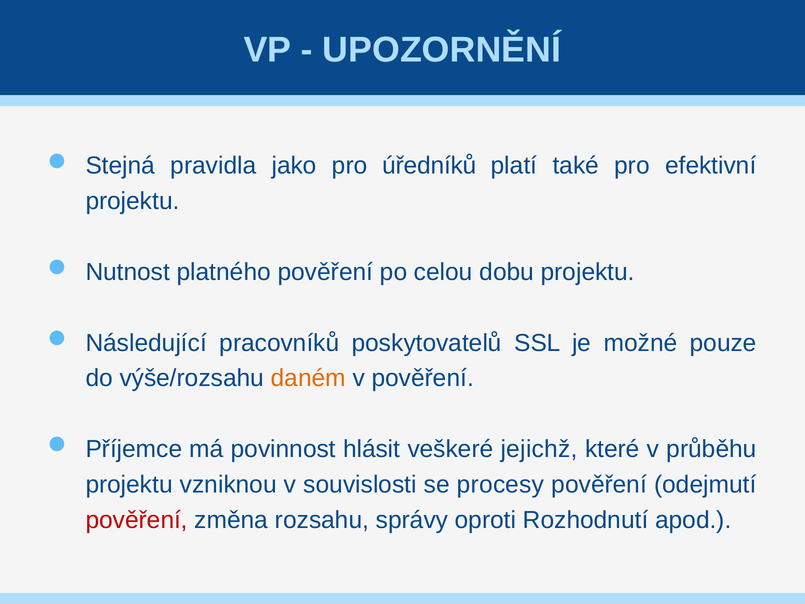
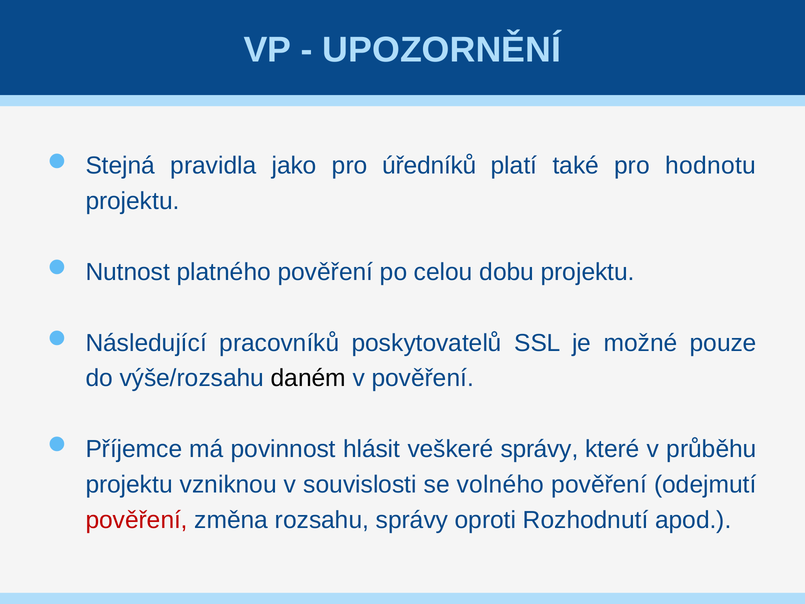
efektivní: efektivní -> hodnotu (711, 166)
daném colour: orange -> black (308, 378)
veškeré jejichž: jejichž -> správy (539, 449)
procesy: procesy -> volného (501, 484)
